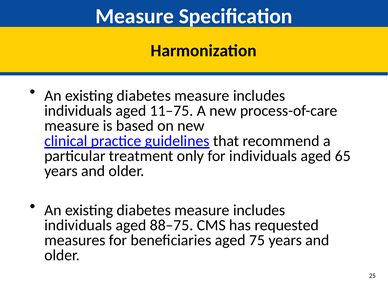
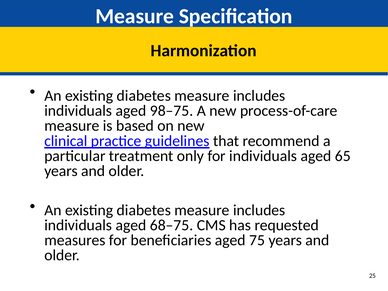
11–75: 11–75 -> 98–75 (172, 111)
88–75: 88–75 -> 68–75 (172, 225)
